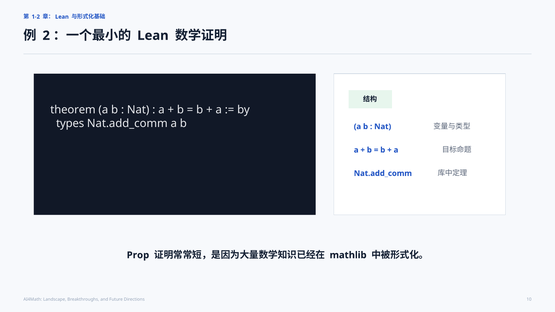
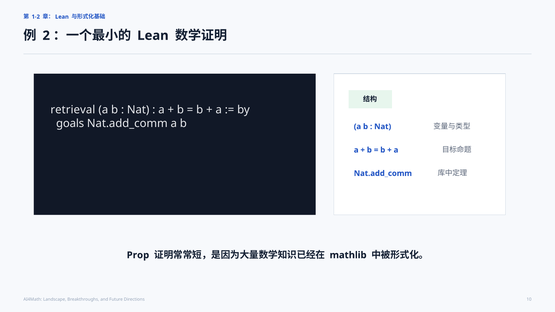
theorem: theorem -> retrieval (73, 110)
types: types -> goals (70, 123)
